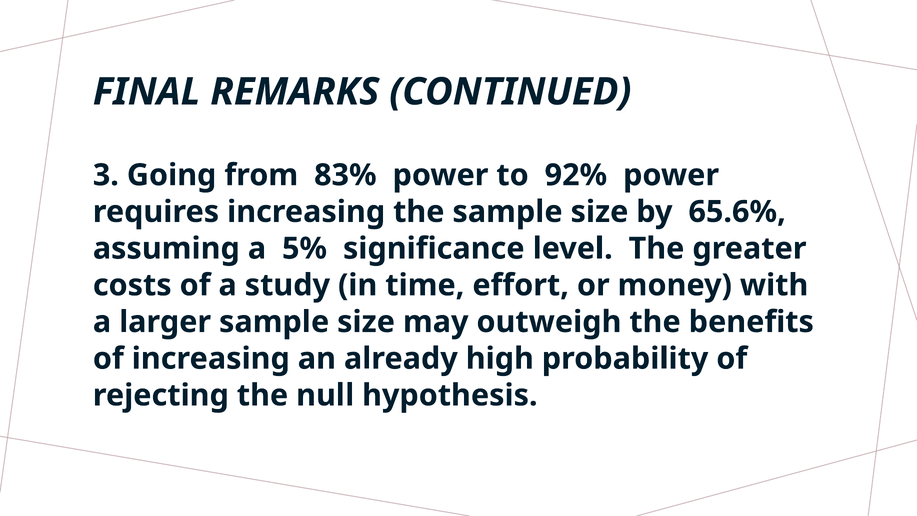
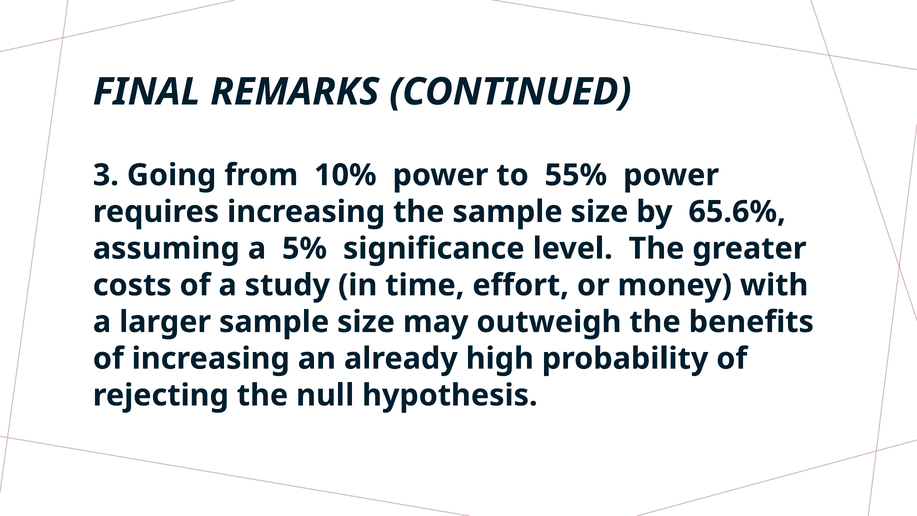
83%: 83% -> 10% (345, 175)
92%: 92% -> 55% (576, 175)
